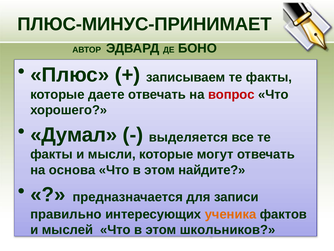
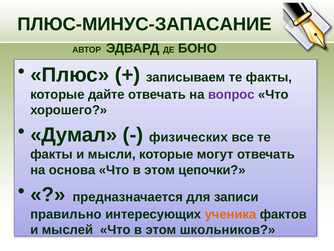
ПЛЮС-МИНУС-ПРИНИМАЕТ: ПЛЮС-МИНУС-ПРИНИМАЕТ -> ПЛЮС-МИНУС-ЗАПАСАНИЕ (145, 24)
даете: даете -> дайте (106, 94)
вопрос colour: red -> purple (231, 94)
выделяется: выделяется -> физических (188, 137)
найдите: найдите -> цепочки (212, 170)
